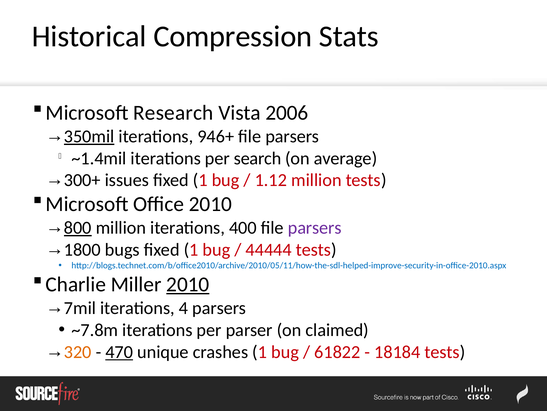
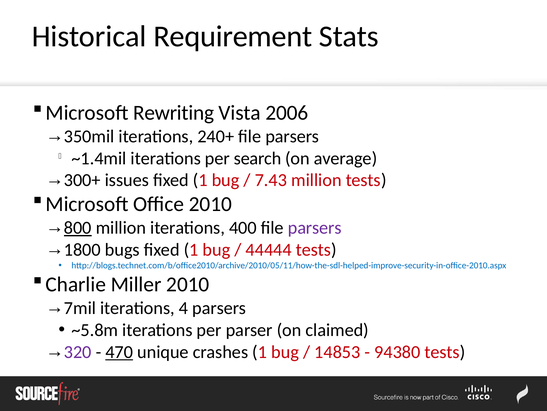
Compression: Compression -> Requirement (233, 36)
Research: Research -> Rewriting (174, 113)
350mil underline: present -> none (89, 136)
946+: 946+ -> 240+ (216, 136)
1.12: 1.12 -> 7.43 (271, 180)
2010 underline: present -> none (188, 284)
~7.8m: ~7.8m -> ~5.8m (95, 329)
320 colour: orange -> purple (78, 351)
61822: 61822 -> 14853 (337, 351)
18184: 18184 -> 94380 (397, 351)
